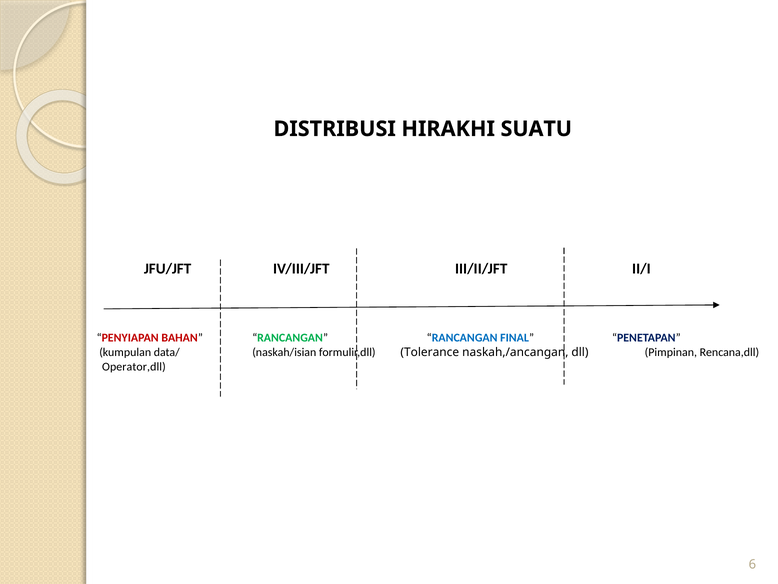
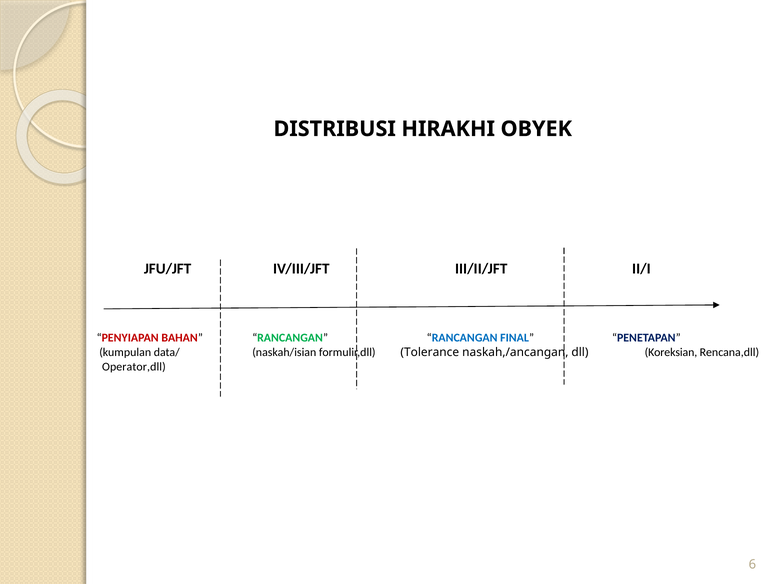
SUATU: SUATU -> OBYEK (536, 129)
Pimpinan: Pimpinan -> Koreksian (671, 352)
